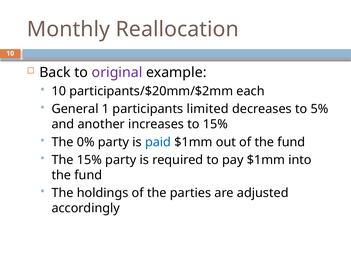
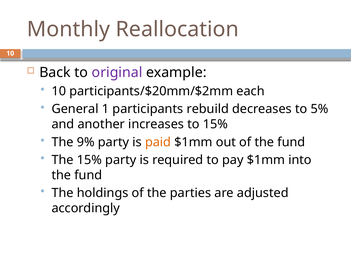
limited: limited -> rebuild (208, 109)
0%: 0% -> 9% (86, 142)
paid colour: blue -> orange (158, 142)
